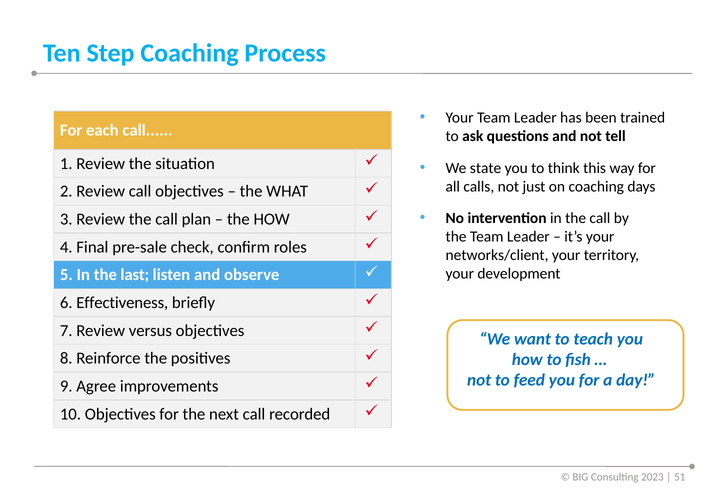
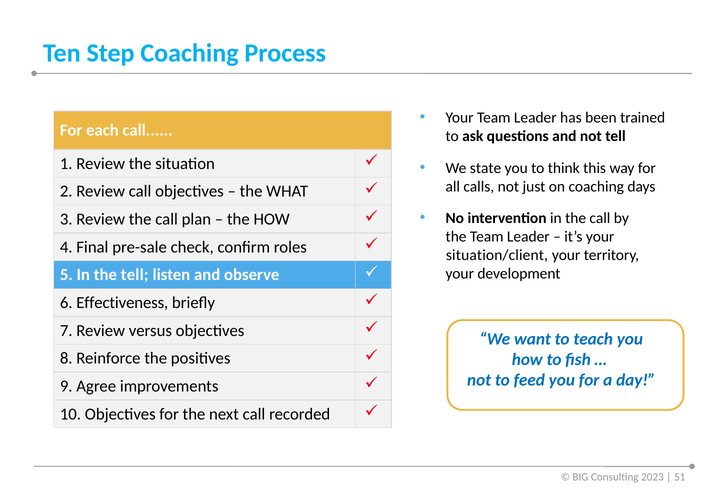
networks/client: networks/client -> situation/client (497, 255)
the last: last -> tell (135, 275)
